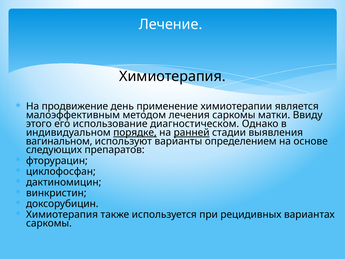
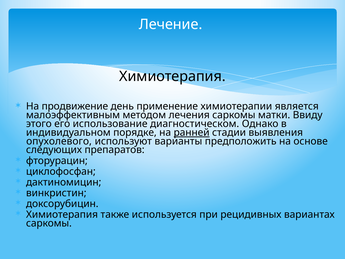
порядке underline: present -> none (135, 132)
вагинальном: вагинальном -> опухолевого (59, 141)
определением: определением -> предположить (241, 141)
